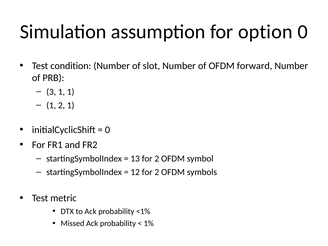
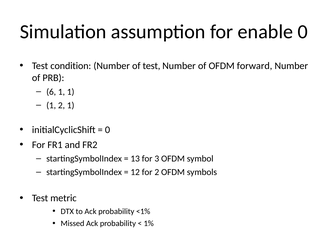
option: option -> enable (265, 32)
of slot: slot -> test (151, 66)
3: 3 -> 6 (51, 92)
13 for 2: 2 -> 3 (157, 159)
